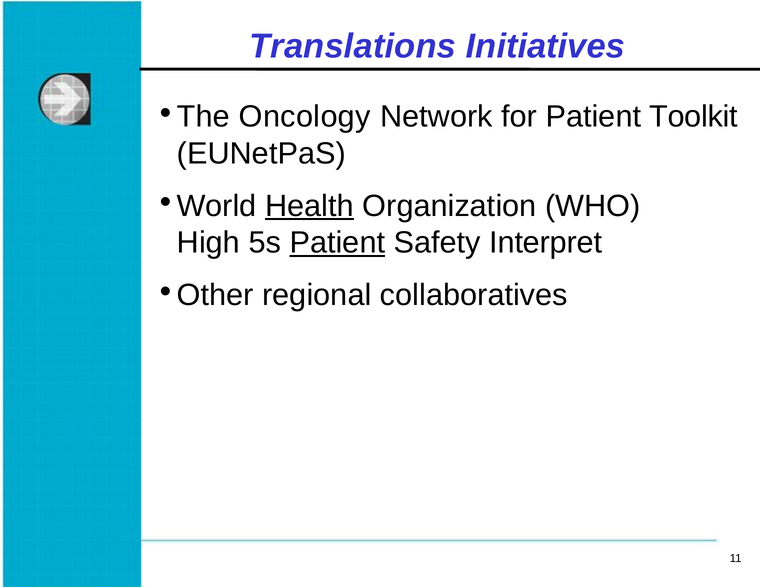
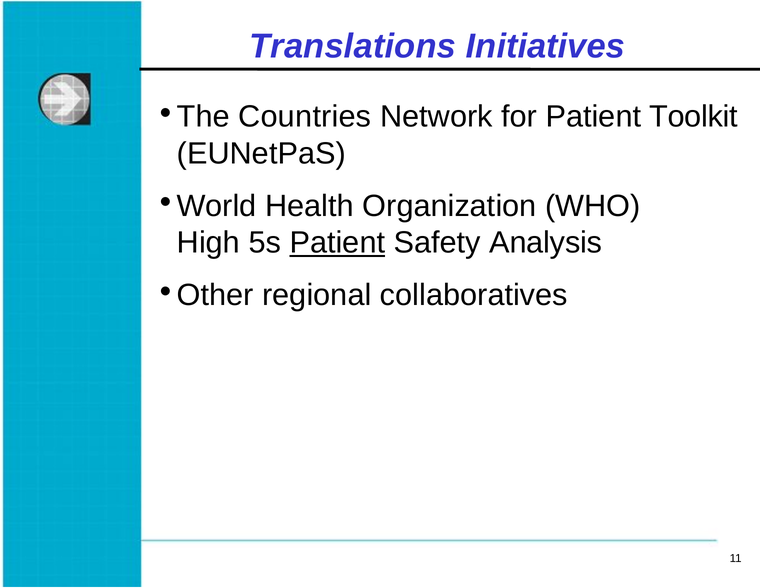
Oncology: Oncology -> Countries (305, 117)
Health underline: present -> none (309, 206)
Interpret: Interpret -> Analysis (546, 242)
